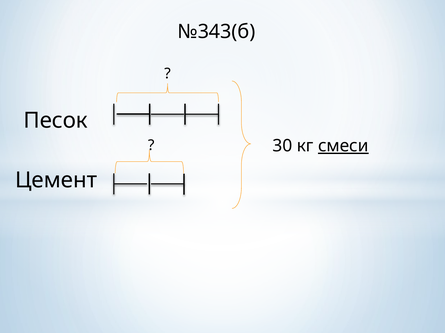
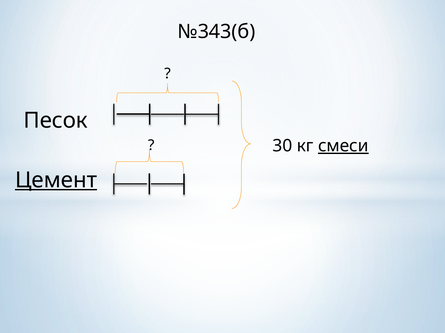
Цемент underline: none -> present (56, 181)
